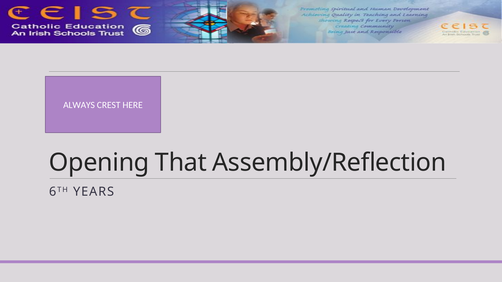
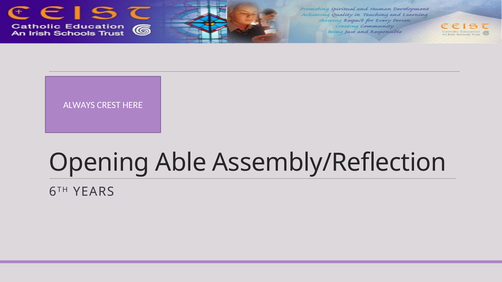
That: That -> Able (181, 163)
